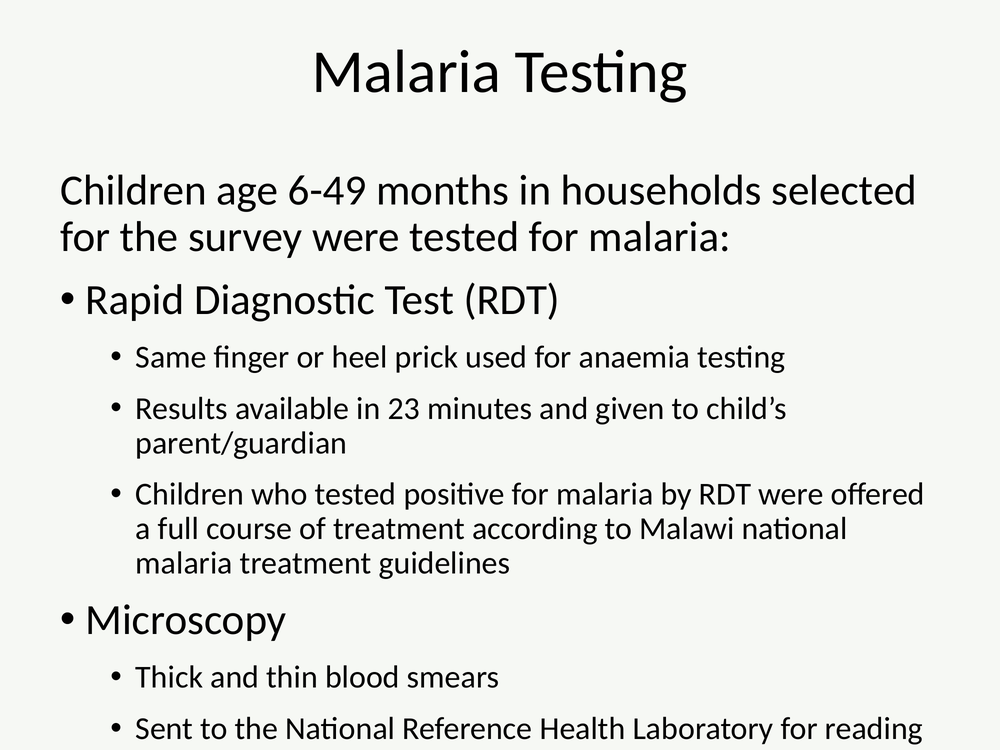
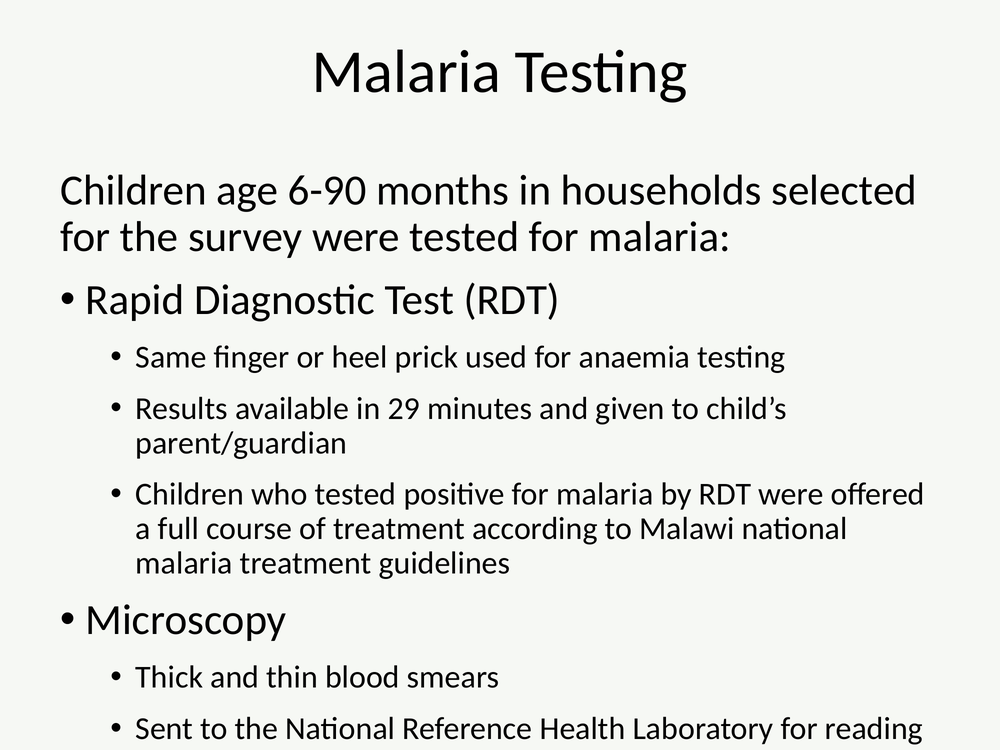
6-49: 6-49 -> 6-90 (327, 190)
23: 23 -> 29 (404, 408)
